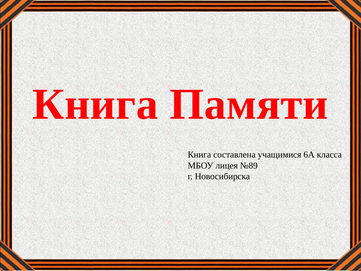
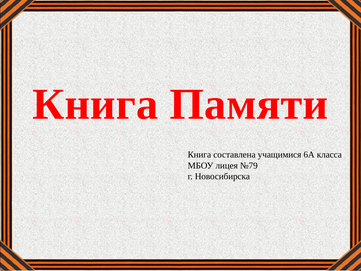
№89: №89 -> №79 (249, 165)
